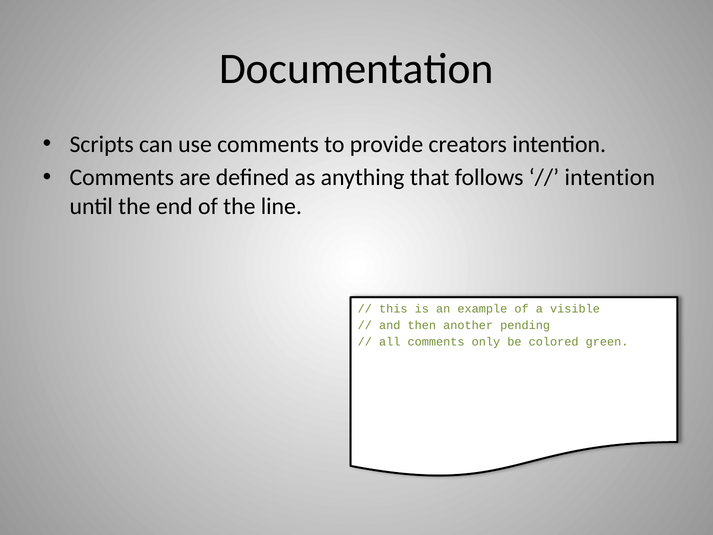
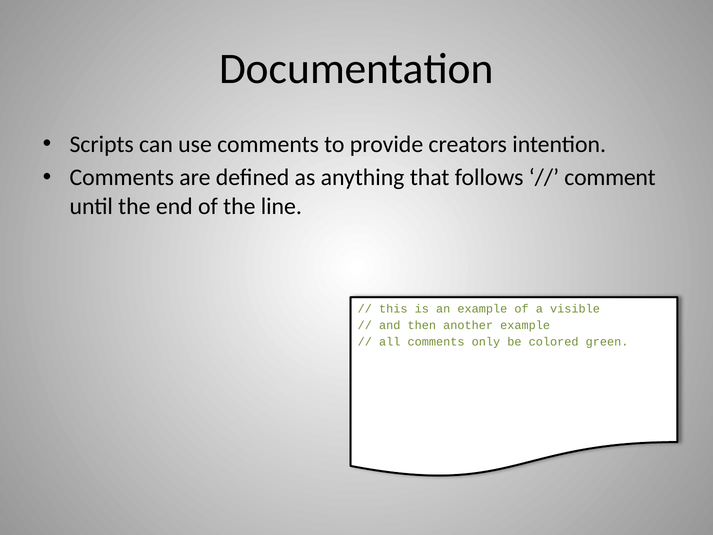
intention: intention -> comment (610, 178)
another pending: pending -> example (525, 325)
